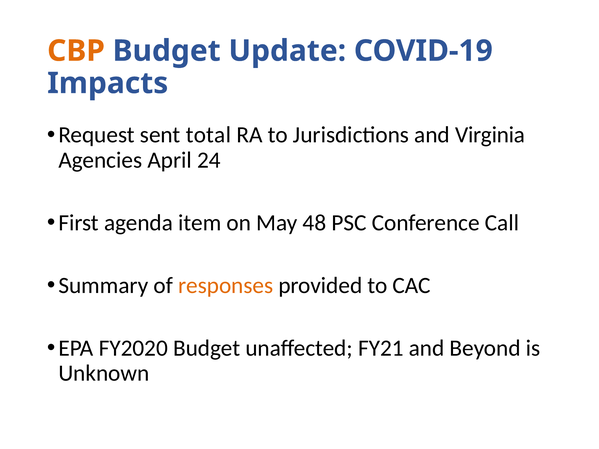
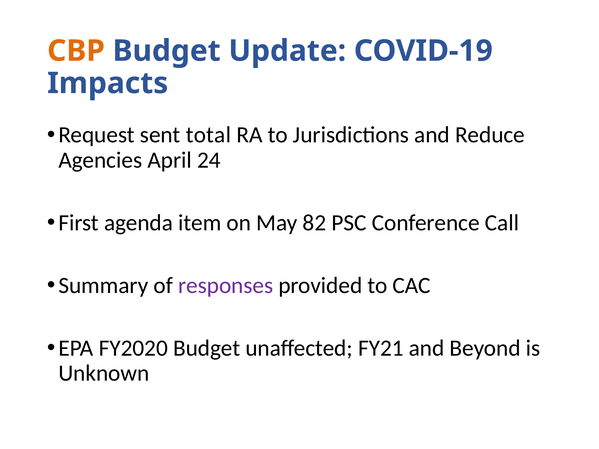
Virginia: Virginia -> Reduce (490, 135)
48: 48 -> 82 (314, 223)
responses colour: orange -> purple (226, 286)
